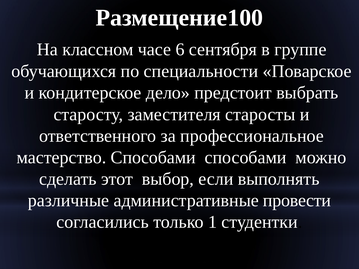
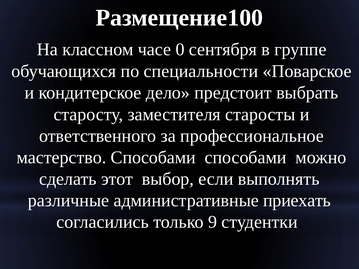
6: 6 -> 0 (180, 49)
провести: провести -> приехать (297, 201)
1: 1 -> 9 (213, 222)
